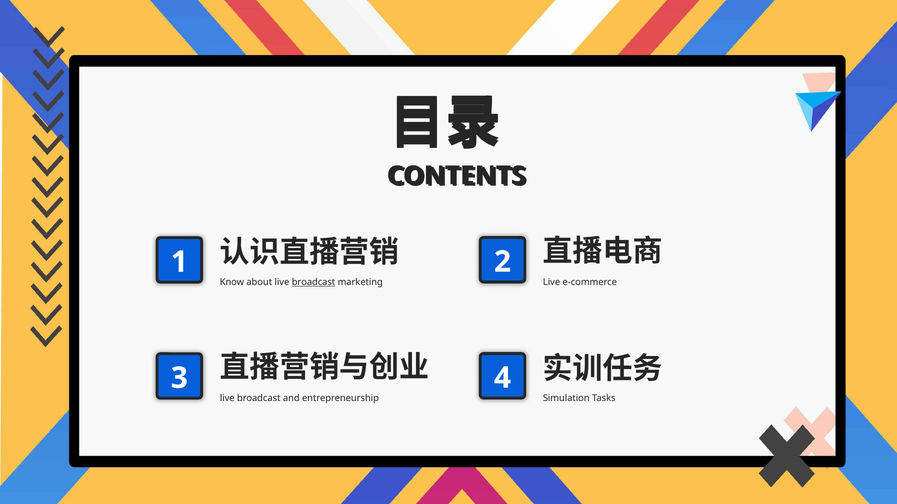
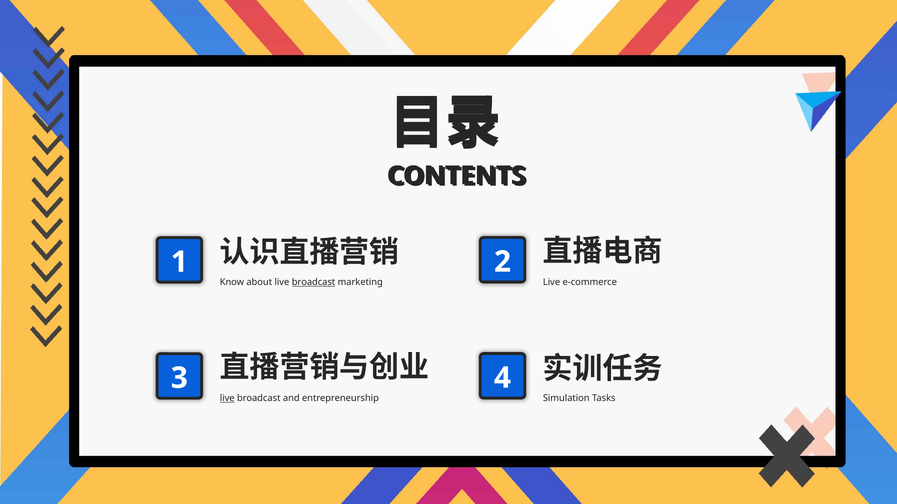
live underline: none -> present (227, 399)
